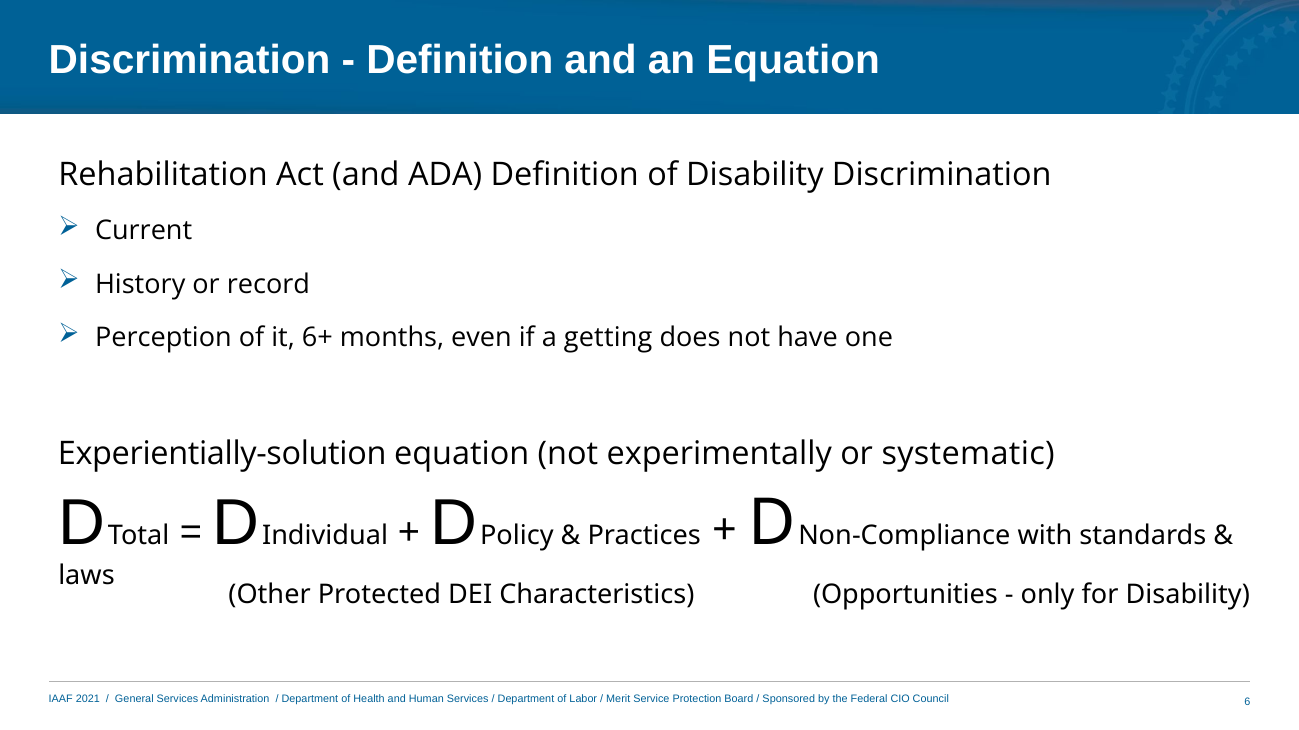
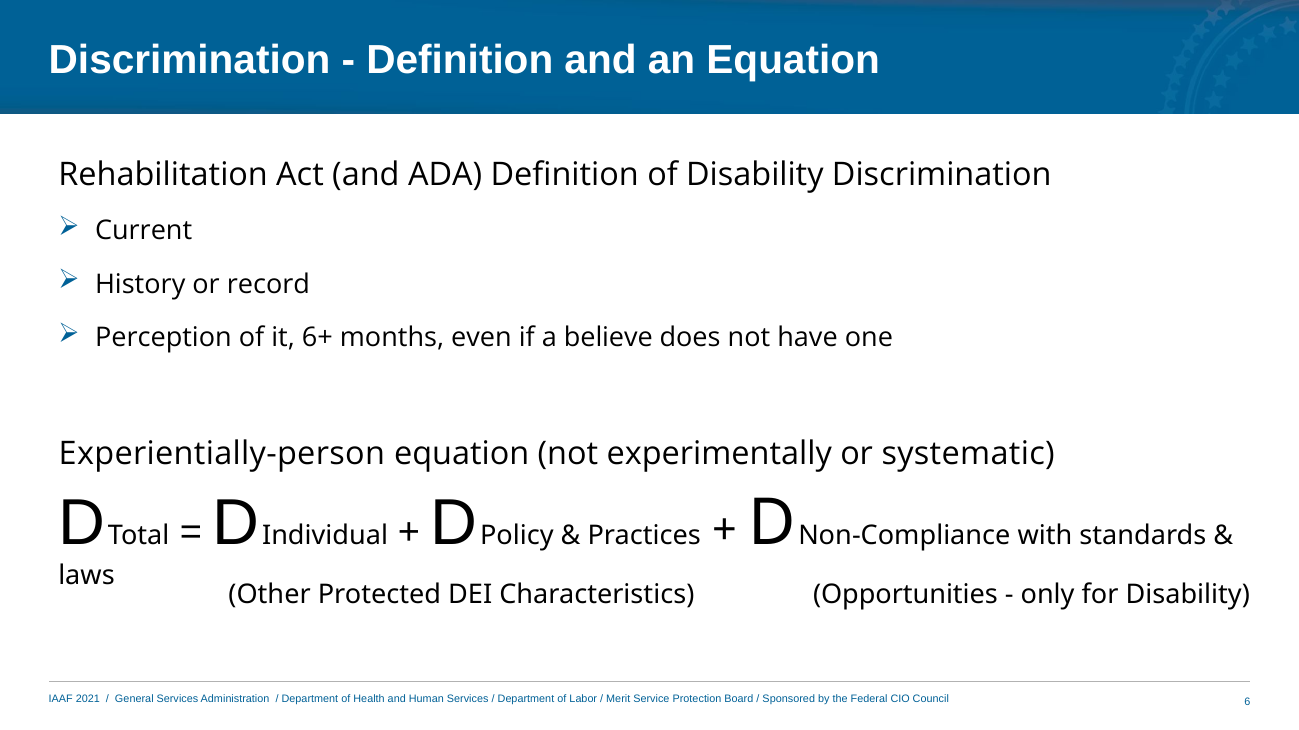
getting: getting -> believe (608, 338)
Experientially-solution: Experientially-solution -> Experientially-person (222, 455)
